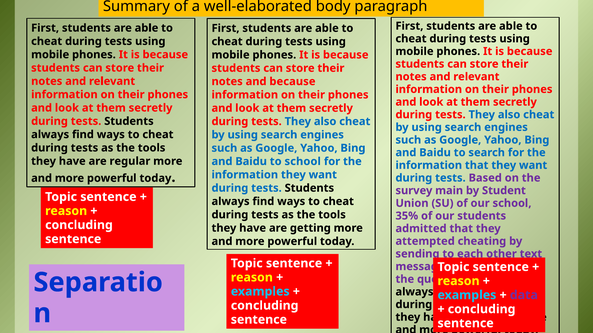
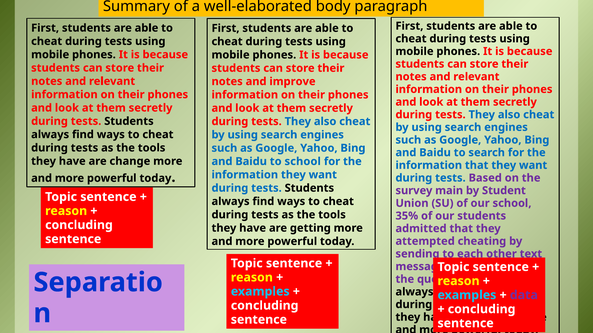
and because: because -> improve (292, 82)
regular: regular -> change (130, 161)
